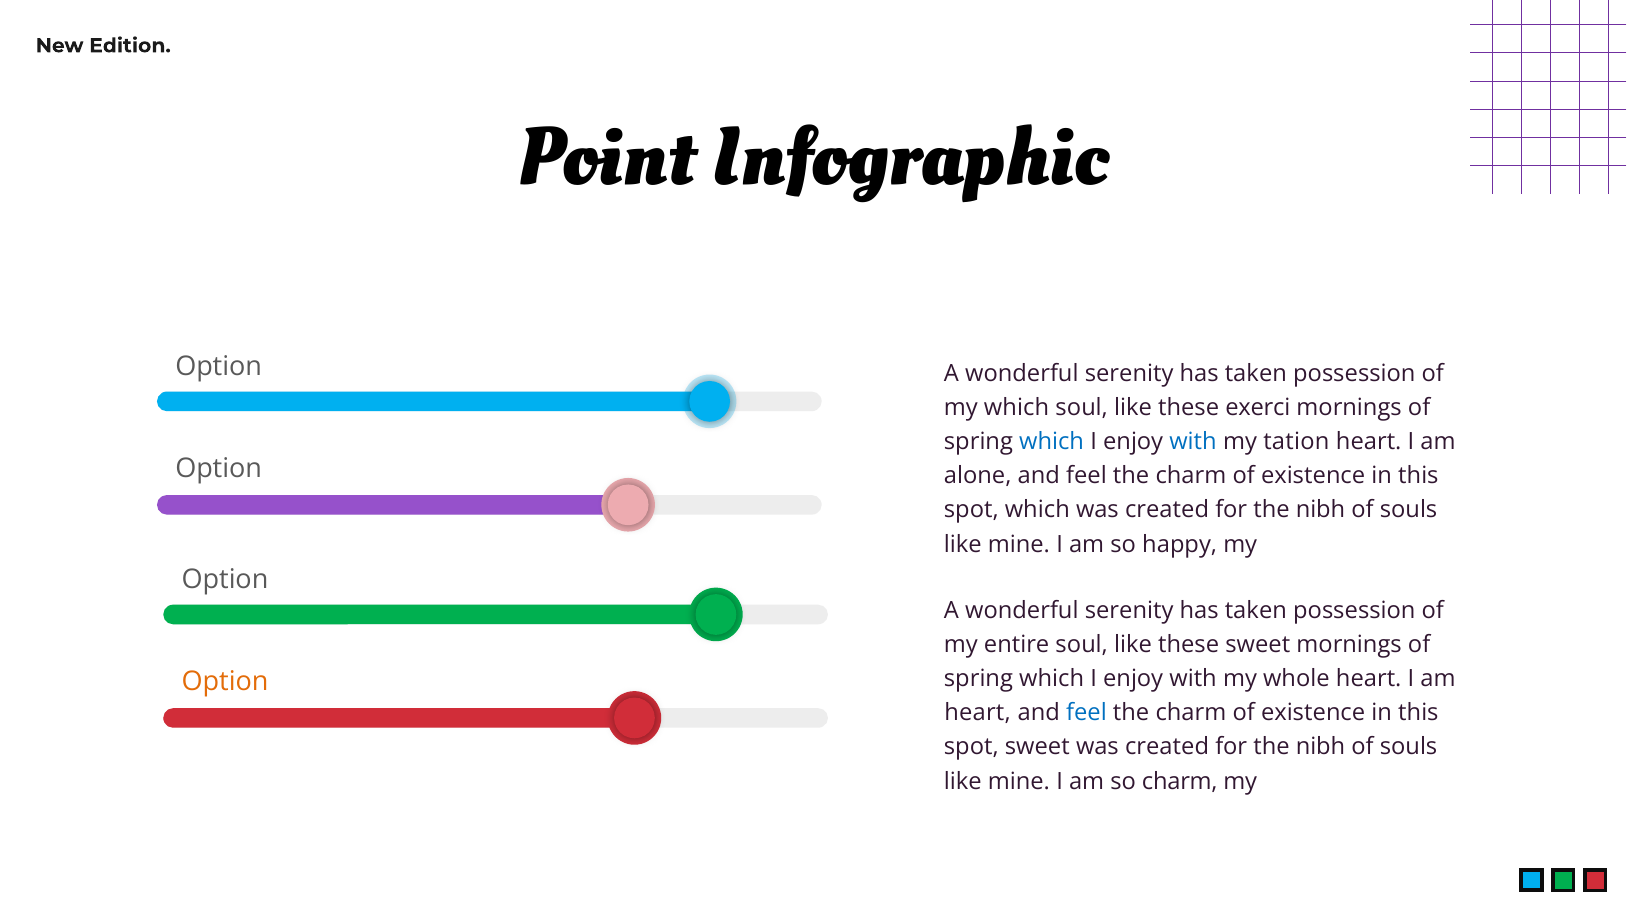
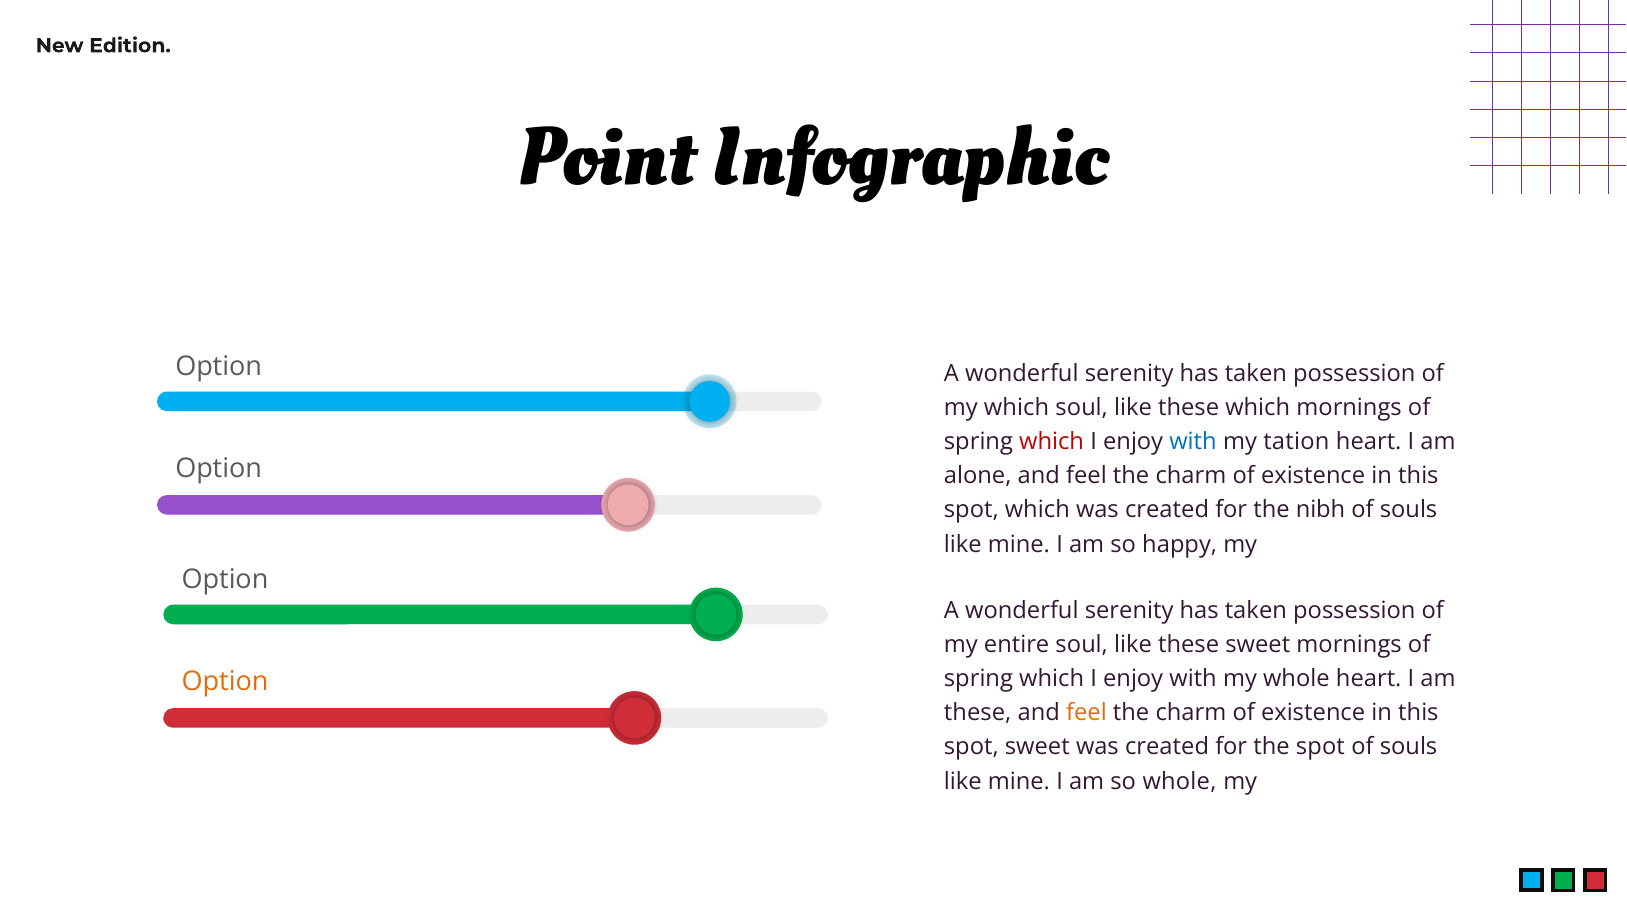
these exerci: exerci -> which (1258, 408)
which colour: blue -> red (1052, 442)
heart: heart -> these (978, 713)
feel colour: blue -> orange (1086, 713)
nibh: nibh -> spot (1320, 747)
so charm: charm -> whole (1179, 781)
